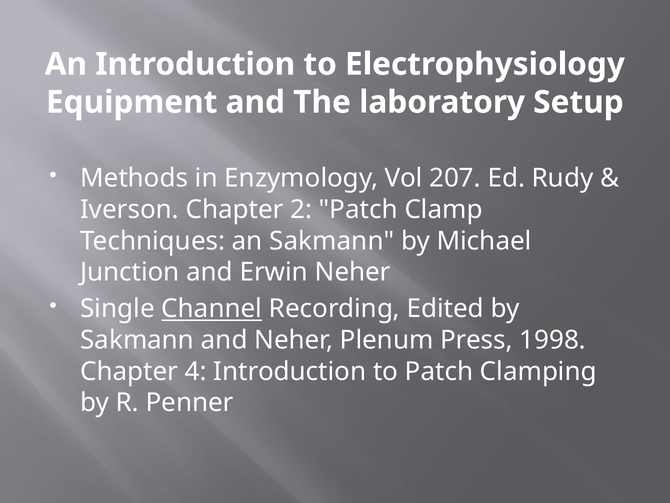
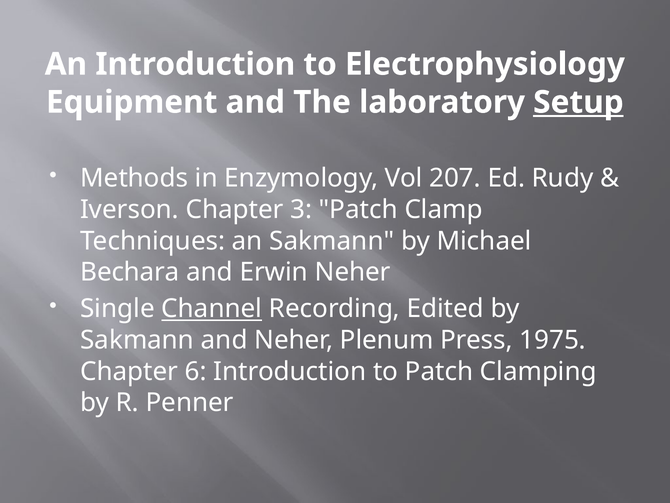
Setup underline: none -> present (578, 102)
2: 2 -> 3 (301, 209)
Junction: Junction -> Bechara (130, 272)
1998: 1998 -> 1975 (553, 340)
4: 4 -> 6 (196, 371)
